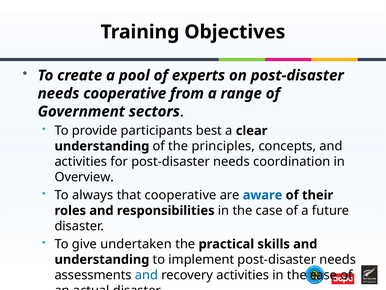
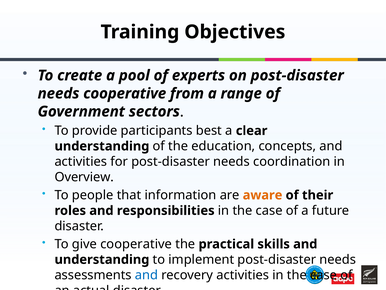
principles: principles -> education (223, 146)
always: always -> people (93, 195)
that cooperative: cooperative -> information (181, 195)
aware colour: blue -> orange (263, 195)
give undertaken: undertaken -> cooperative (136, 244)
